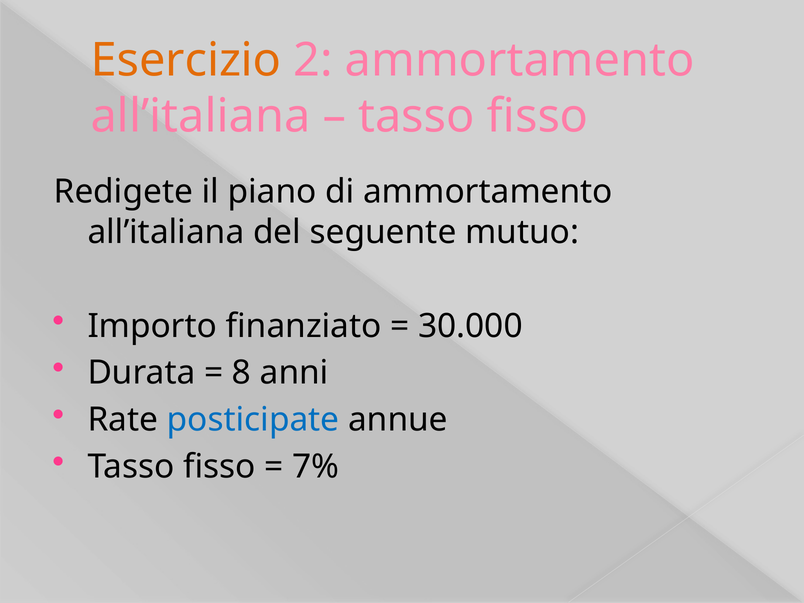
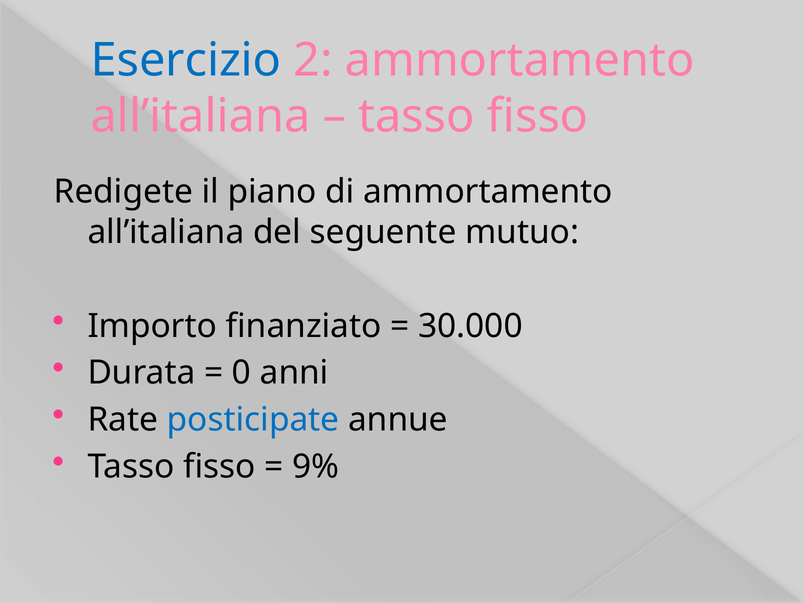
Esercizio colour: orange -> blue (186, 60)
8: 8 -> 0 (242, 373)
7%: 7% -> 9% (316, 467)
